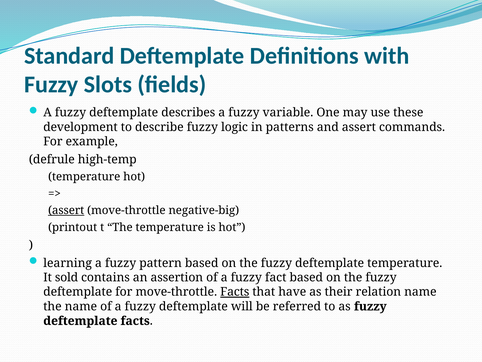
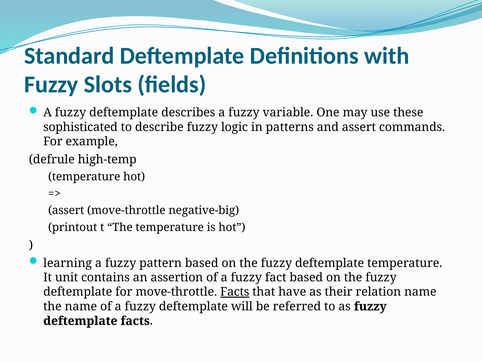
development: development -> sophisticated (81, 127)
assert underline: present -> none (66, 210)
sold: sold -> unit (67, 277)
